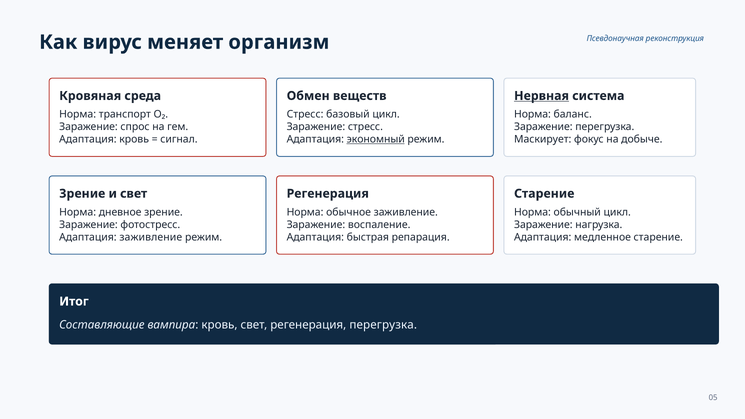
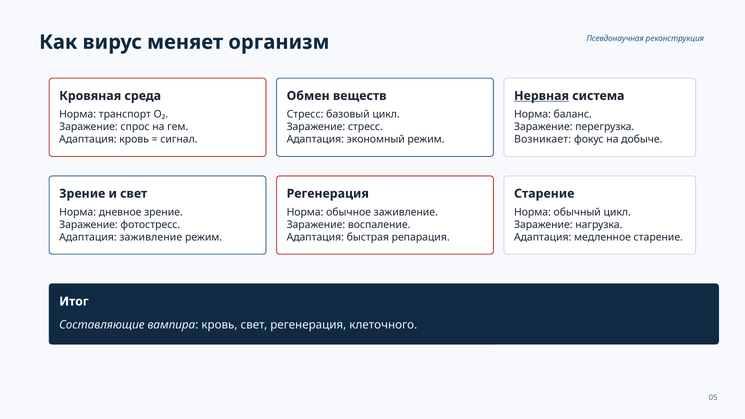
экономный underline: present -> none (376, 139)
Маскирует: Маскирует -> Возникает (543, 139)
регенерация перегрузка: перегрузка -> клеточного (383, 325)
